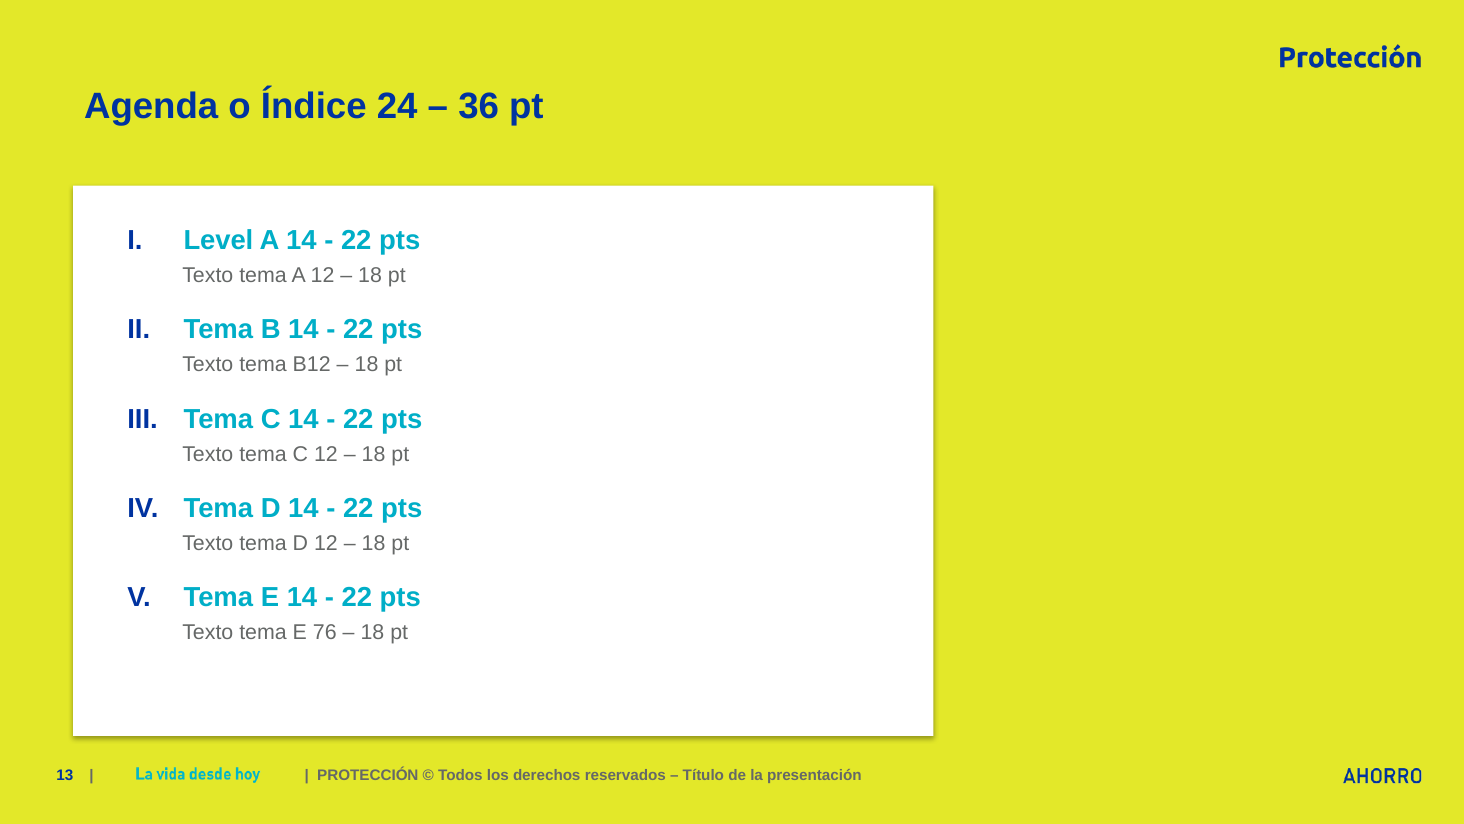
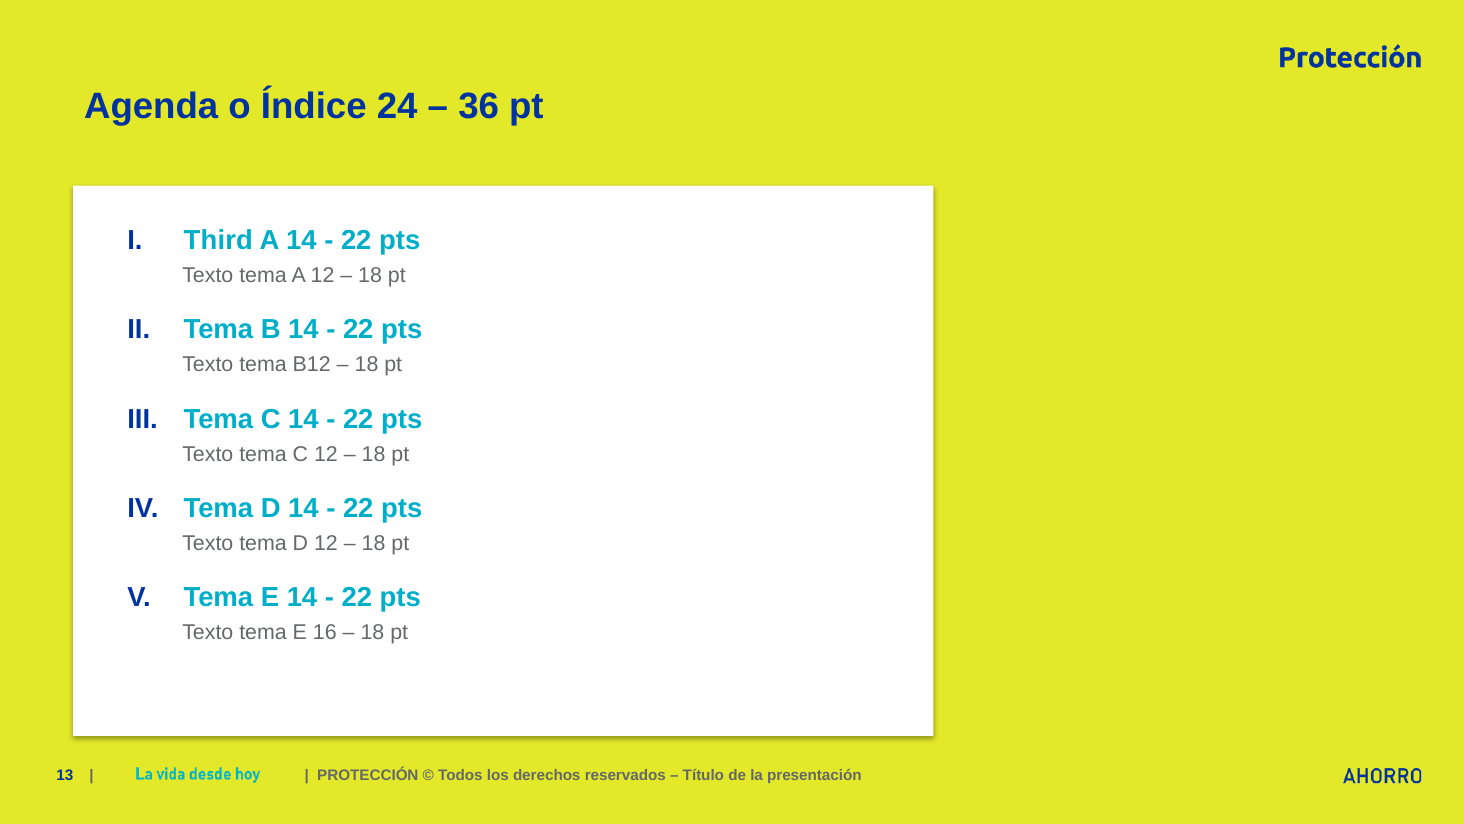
Level: Level -> Third (218, 241)
76: 76 -> 16 (325, 632)
